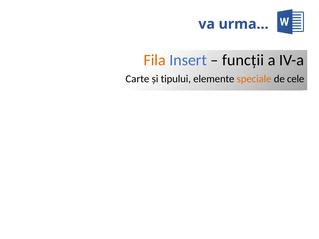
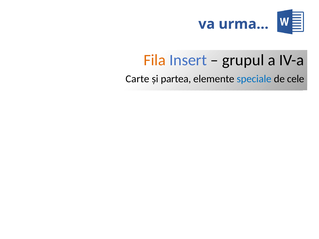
funcții: funcții -> grupul (243, 60)
tipului: tipului -> partea (176, 79)
speciale colour: orange -> blue (254, 79)
